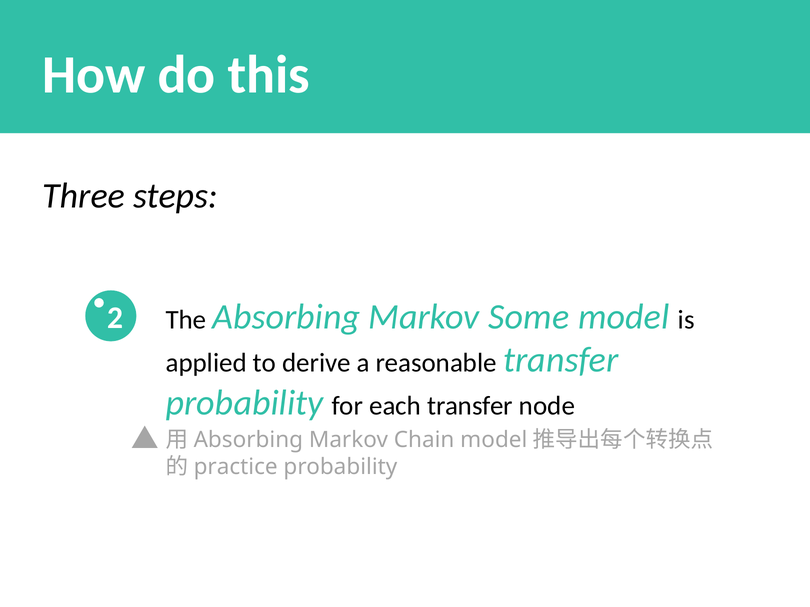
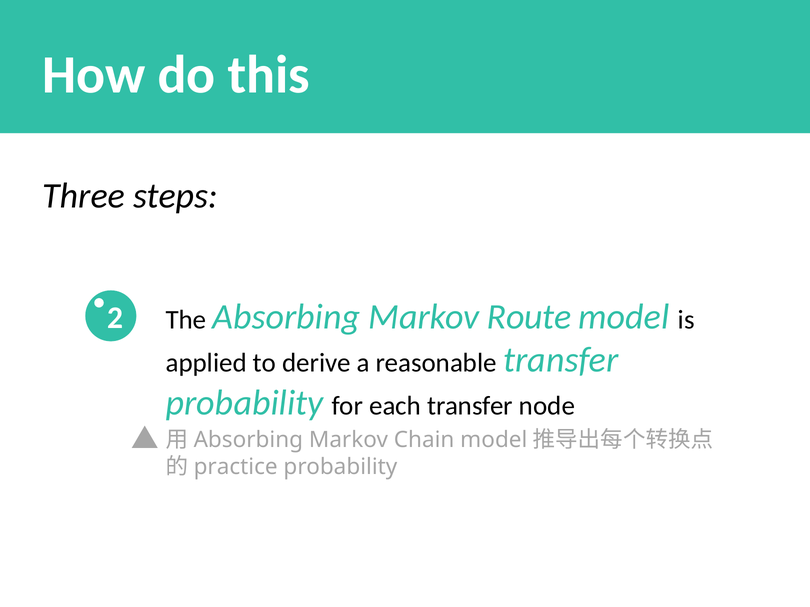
Some: Some -> Route (529, 317)
